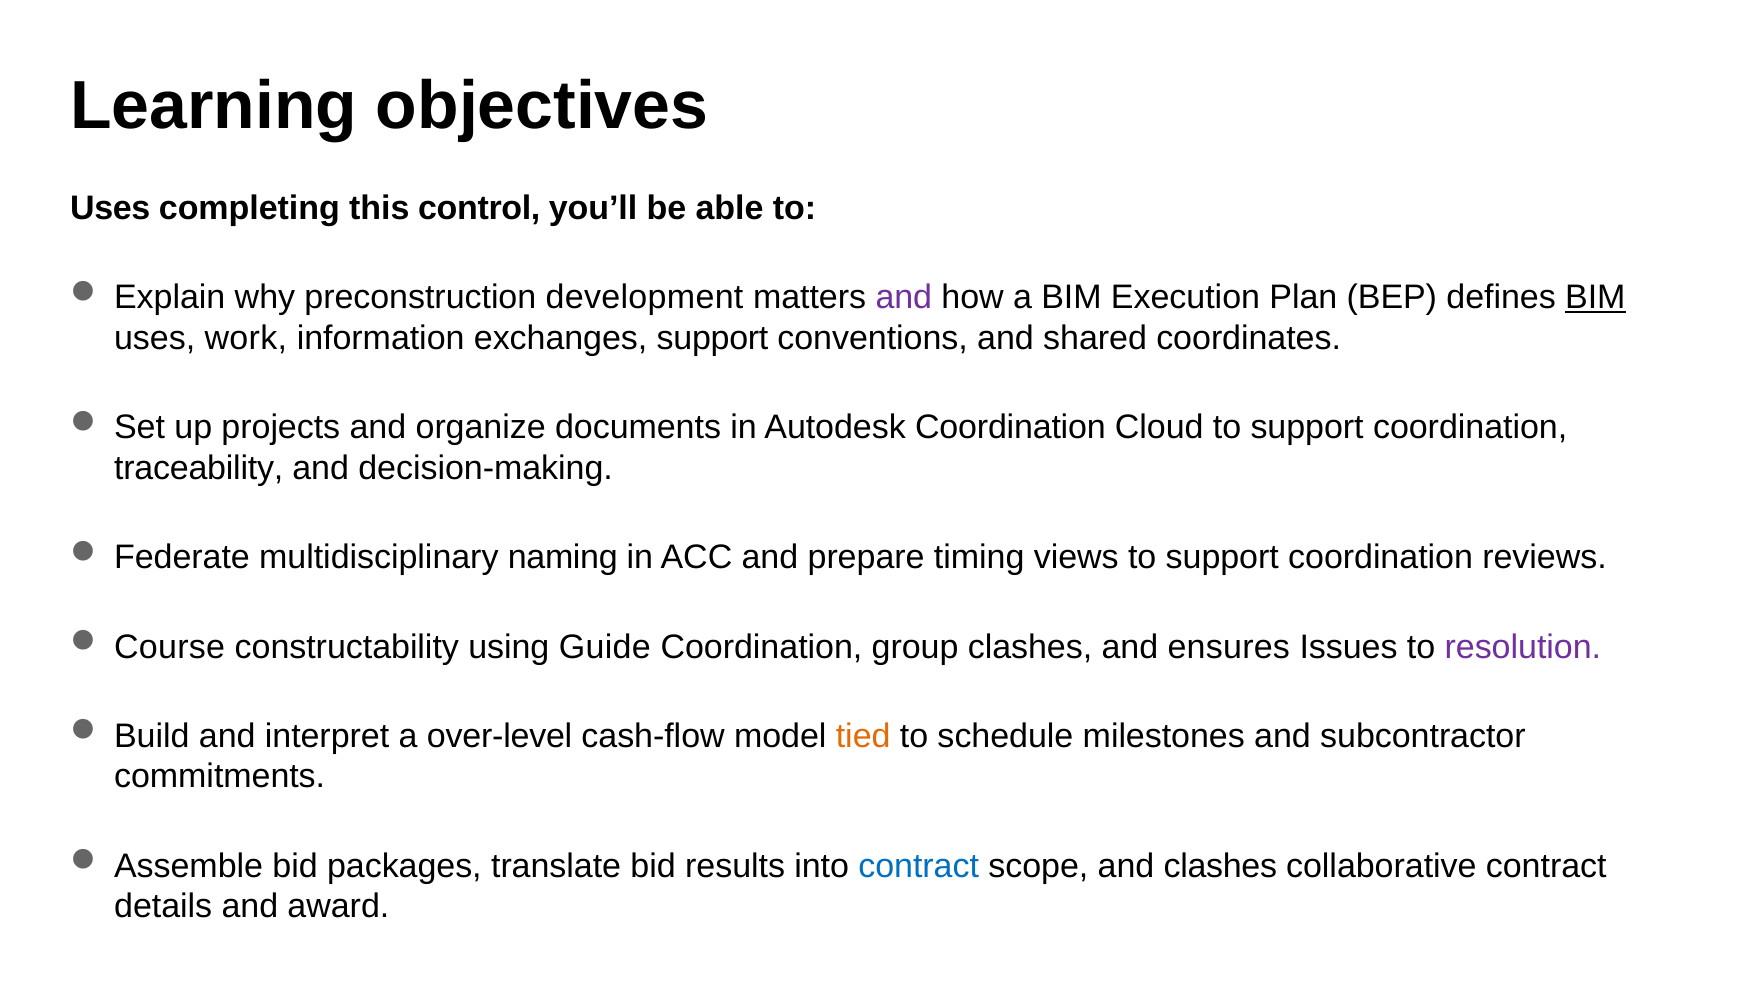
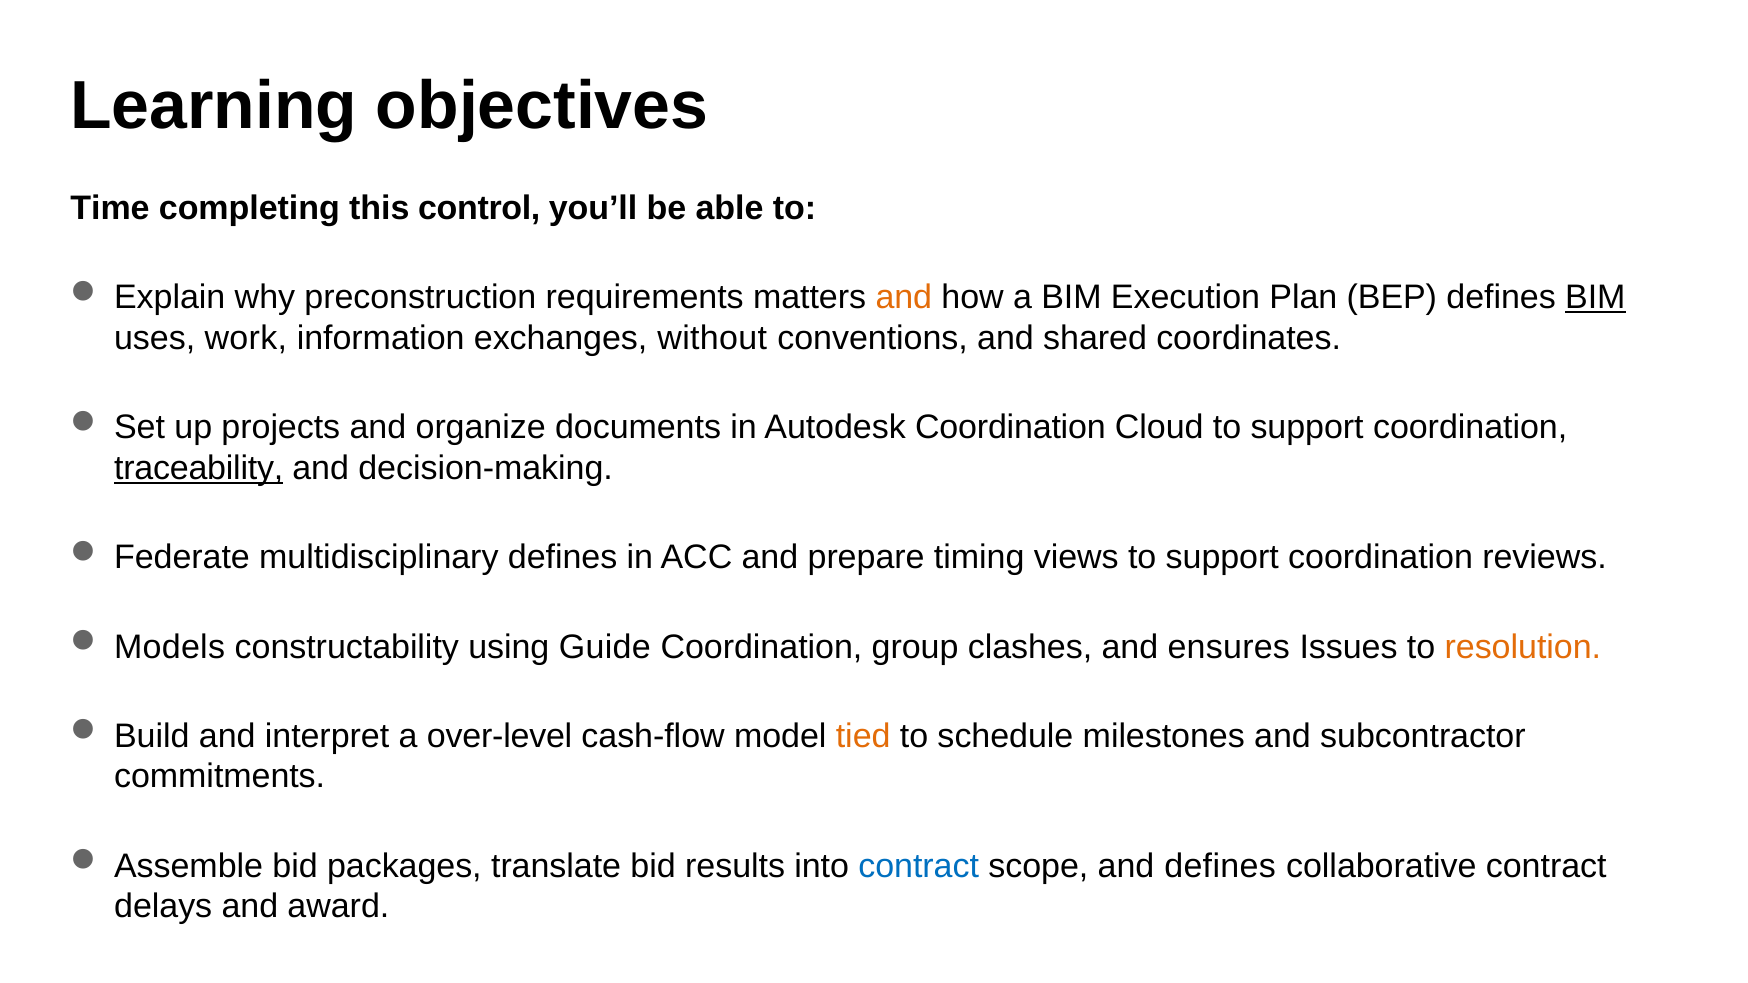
Uses: Uses -> Time (110, 209)
development: development -> requirements (645, 298)
and colour: purple -> orange (904, 298)
exchanges support: support -> without (712, 338)
traceability underline: none -> present (199, 468)
multidisciplinary naming: naming -> defines (563, 558)
Course: Course -> Models (170, 647)
resolution colour: purple -> orange (1523, 647)
and clashes: clashes -> defines (1220, 866)
details: details -> delays (163, 907)
